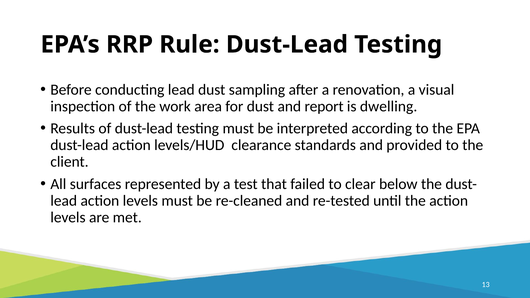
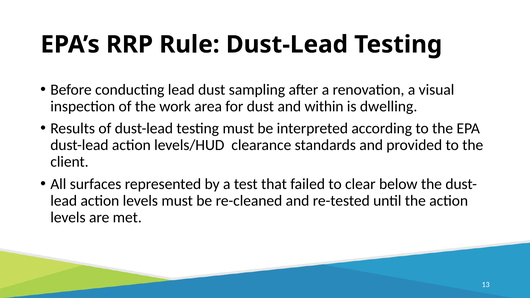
report: report -> within (324, 106)
